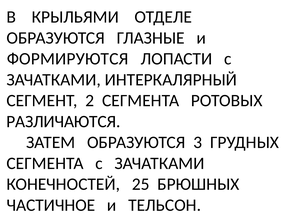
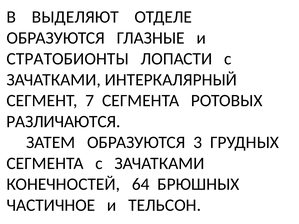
КРЫЛЬЯМИ: КРЫЛЬЯМИ -> ВЫДЕЛЯЮТ (75, 17)
ФОРМИРУЮТСЯ: ФОРМИРУЮТСЯ -> СТРАТОБИОНТЫ (68, 59)
2: 2 -> 7 (90, 101)
25: 25 -> 64 (141, 184)
